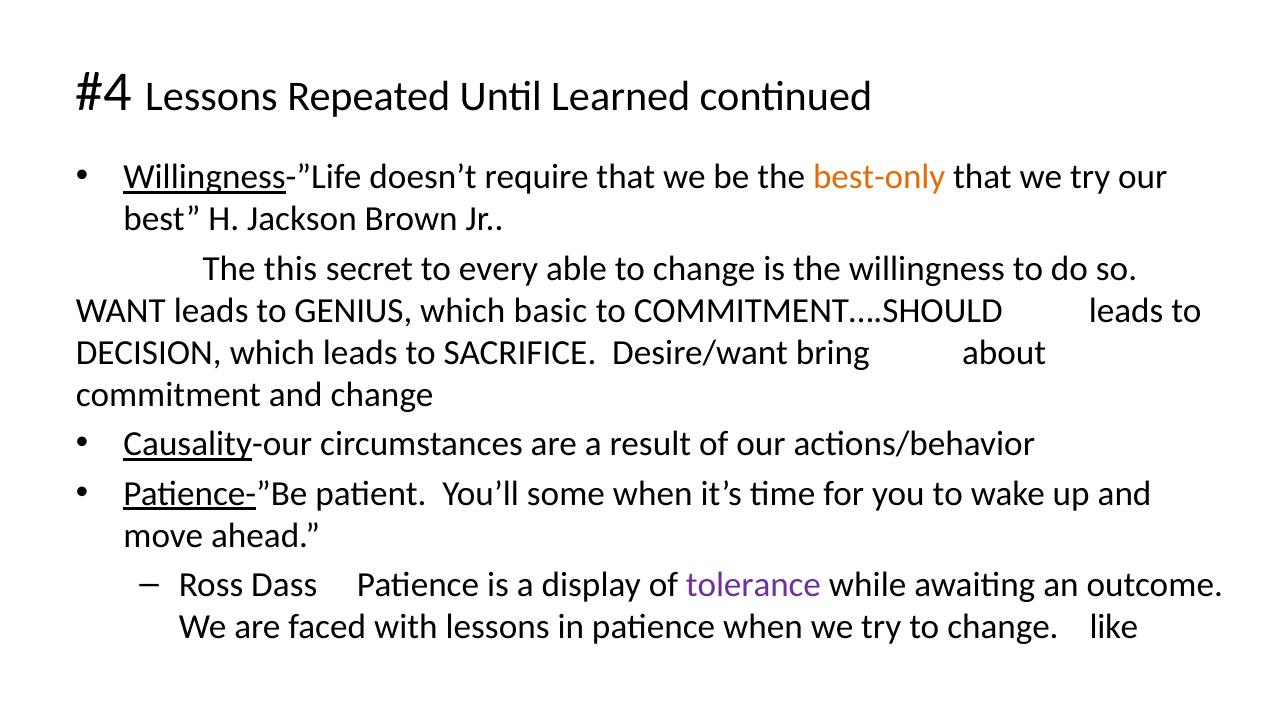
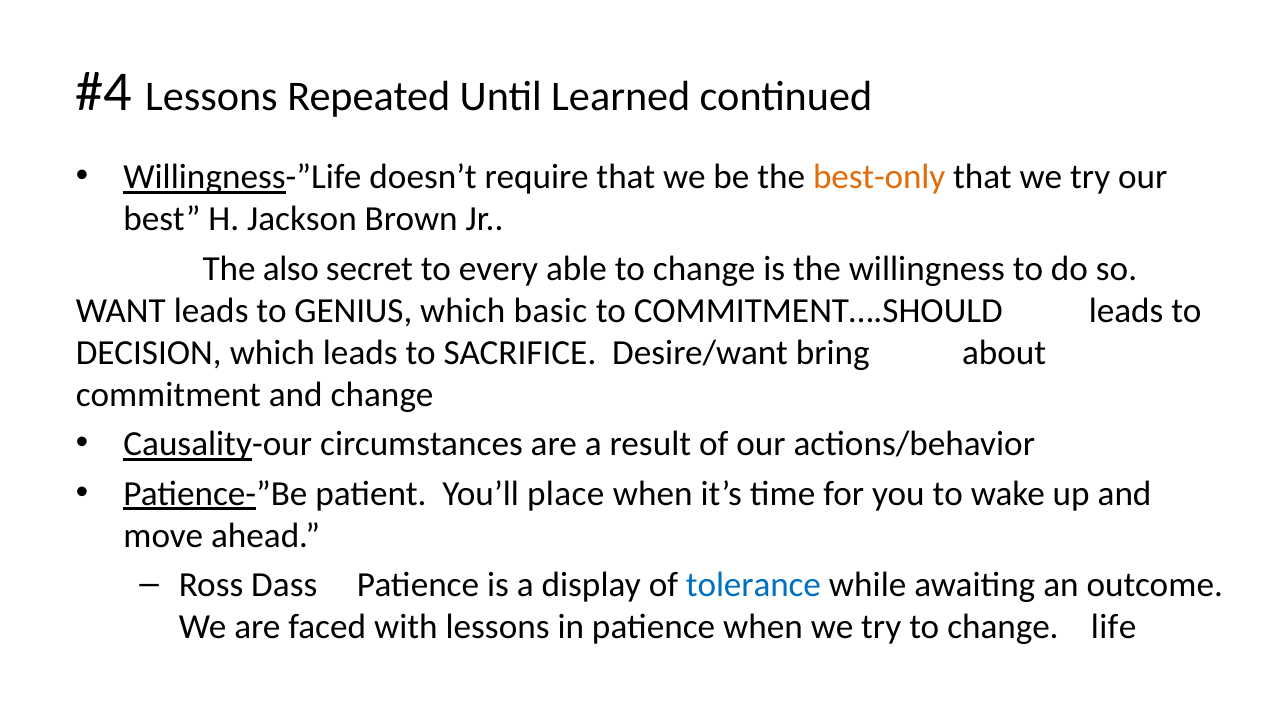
this: this -> also (291, 269)
some: some -> place (566, 494)
tolerance colour: purple -> blue (753, 585)
like: like -> life (1114, 627)
